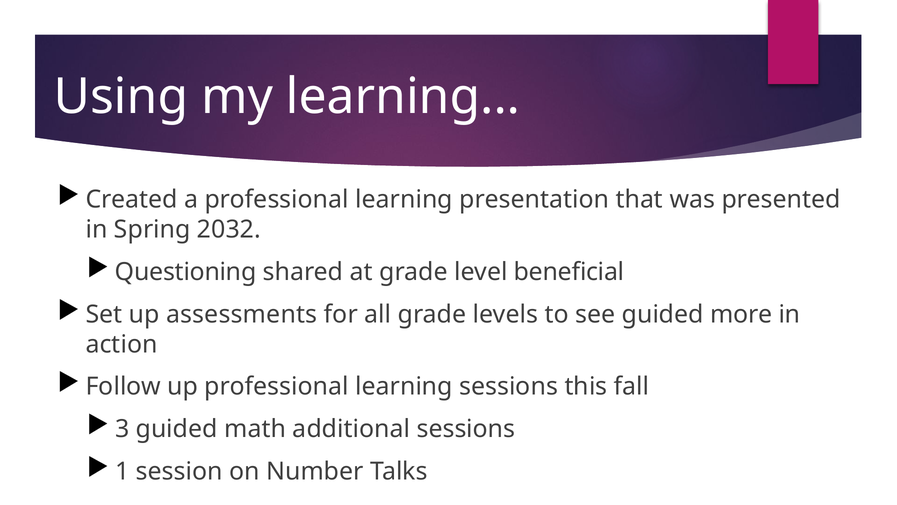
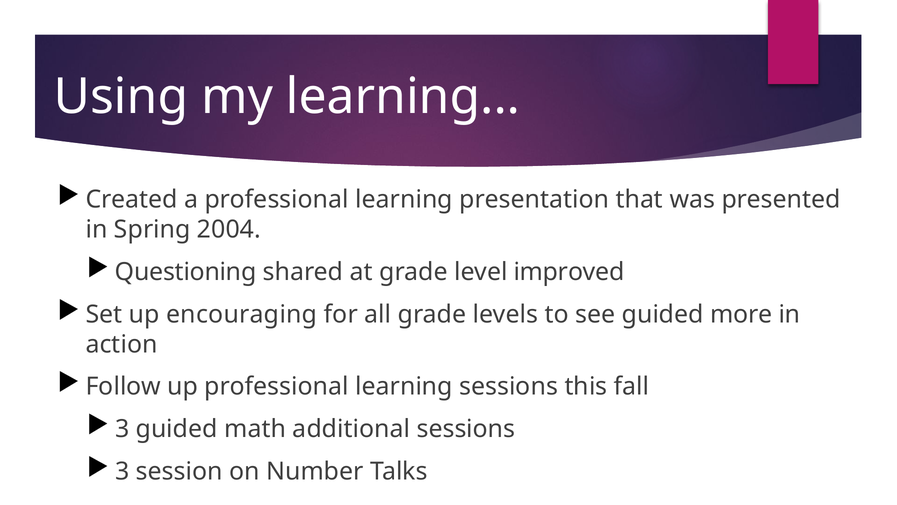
2032: 2032 -> 2004 (229, 229)
beneficial: beneficial -> improved (569, 272)
assessments: assessments -> encouraging (242, 314)
1: 1 -> 3 (122, 471)
